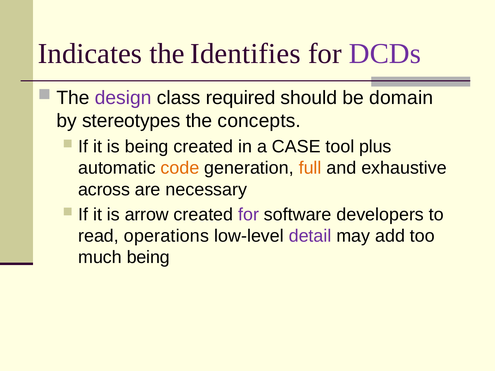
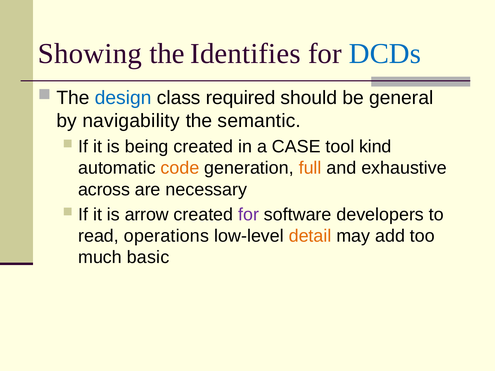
Indicates: Indicates -> Showing (90, 54)
DCDs colour: purple -> blue (385, 54)
design colour: purple -> blue (123, 98)
domain: domain -> general (401, 98)
stereotypes: stereotypes -> navigability (131, 121)
concepts: concepts -> semantic (259, 121)
plus: plus -> kind (375, 147)
detail colour: purple -> orange (310, 236)
much being: being -> basic (148, 257)
